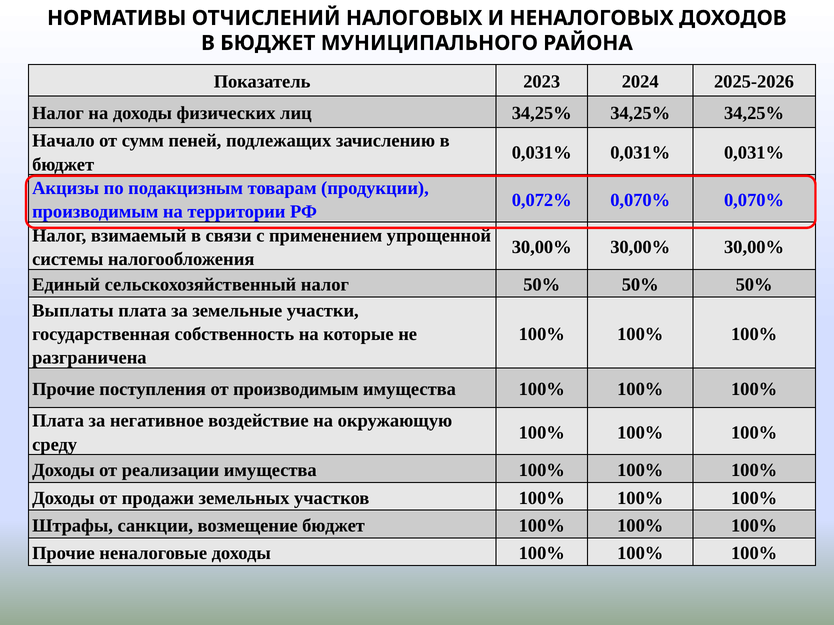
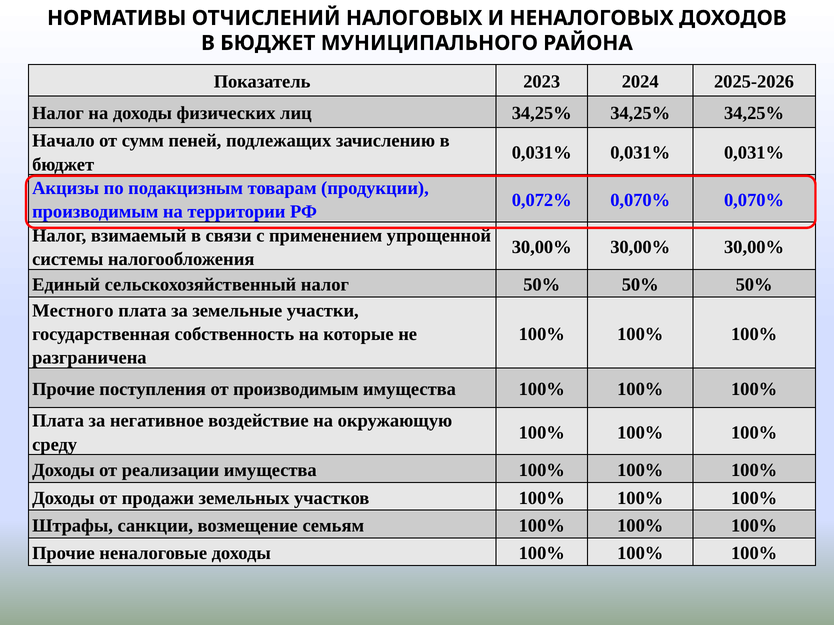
Выплаты: Выплаты -> Местного (73, 311)
возмещение бюджет: бюджет -> семьям (333, 526)
